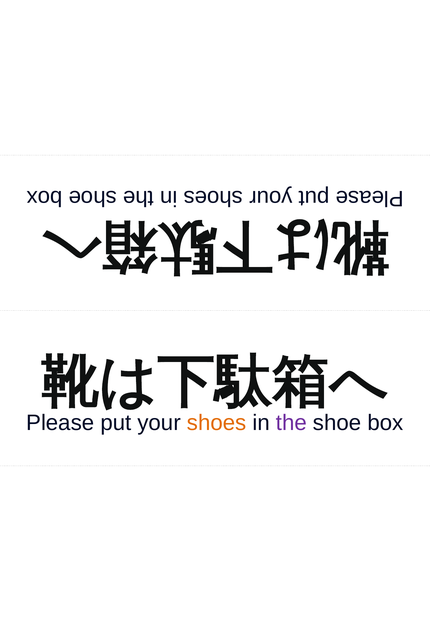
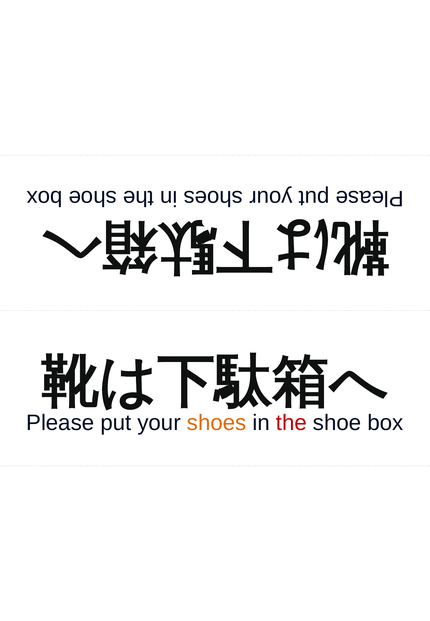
the colour: purple -> red (291, 423)
